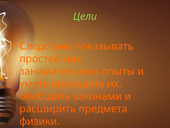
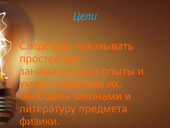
Цели colour: light green -> light blue (85, 16)
уметь проводить: проводить -> следствии (78, 84)
расширить: расширить -> литературу (48, 108)
